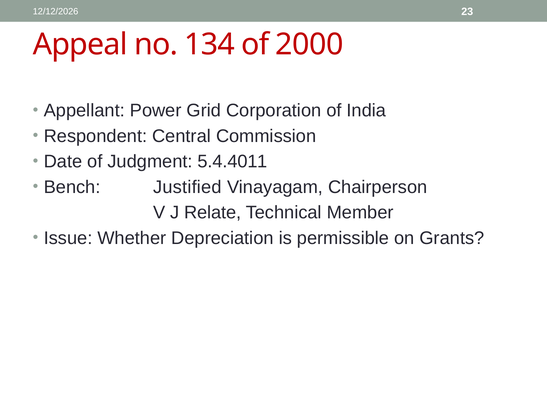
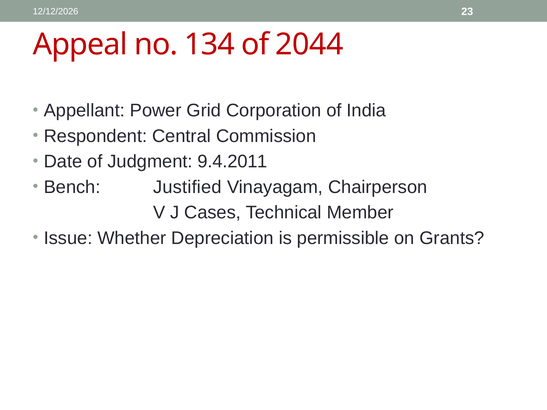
2000: 2000 -> 2044 (309, 44)
5.4.4011: 5.4.4011 -> 9.4.2011 (233, 162)
Relate: Relate -> Cases (213, 213)
